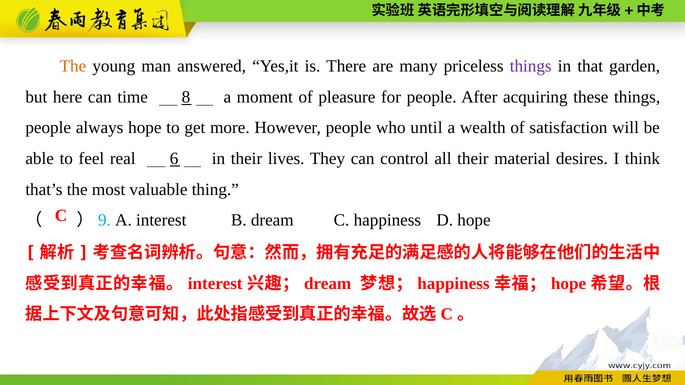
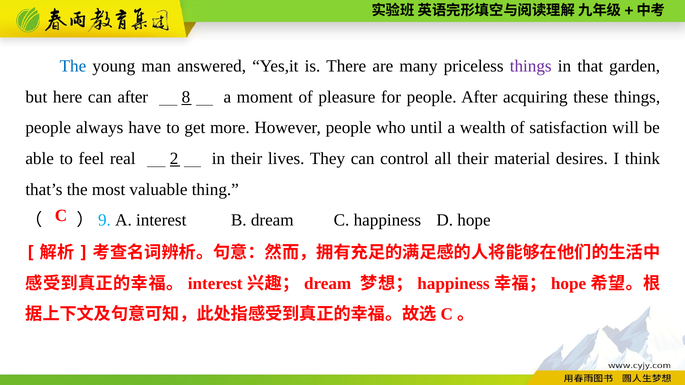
The colour: orange -> blue (73, 66)
can time: time -> after (133, 97)
always hope: hope -> have (145, 128)
6: 6 -> 2 (174, 159)
